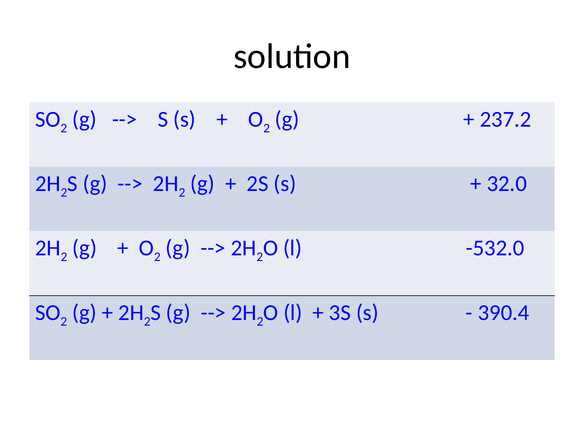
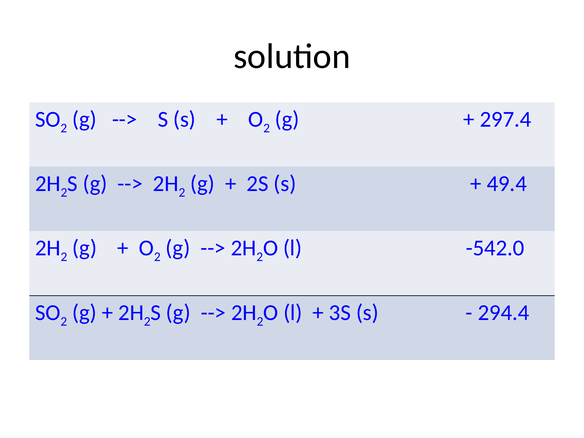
237.2: 237.2 -> 297.4 (506, 119)
32.0: 32.0 -> 49.4 (507, 184)
-532.0: -532.0 -> -542.0 (495, 248)
390.4: 390.4 -> 294.4 (504, 313)
